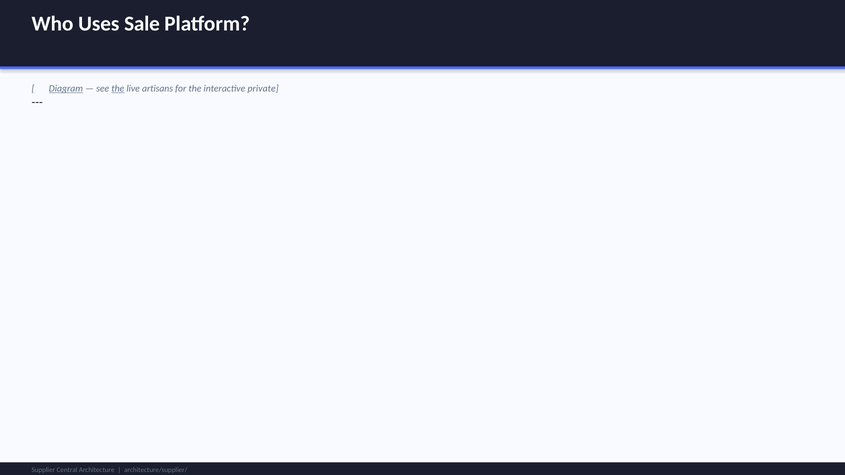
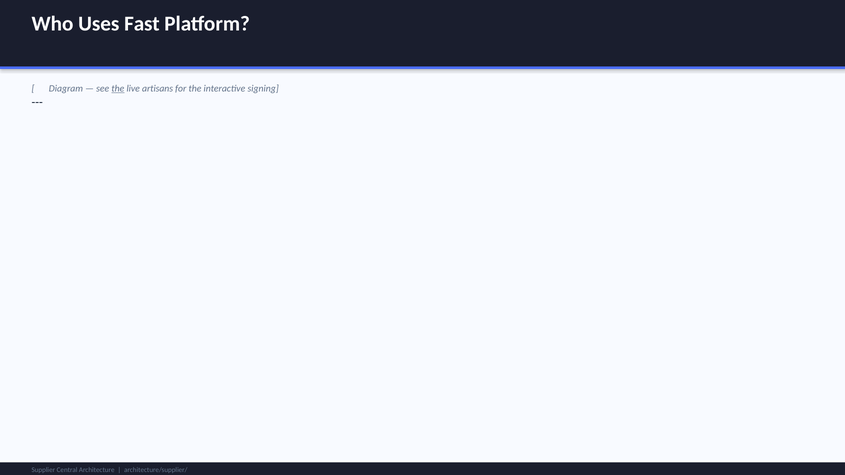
Sale: Sale -> Fast (142, 24)
Diagram underline: present -> none (66, 89)
private: private -> signing (263, 89)
